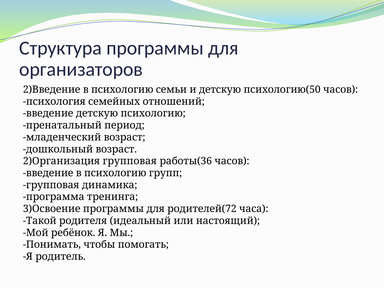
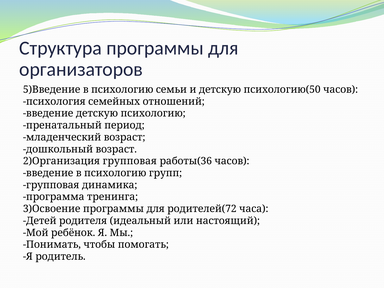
2)Введение: 2)Введение -> 5)Введение (52, 90)
Такой: Такой -> Детей (40, 221)
